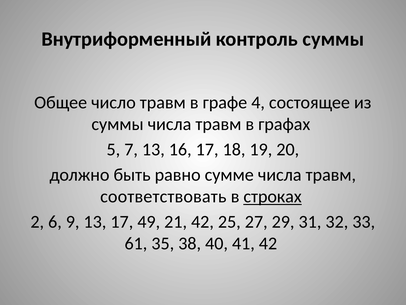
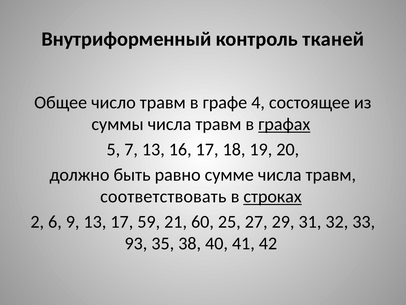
контроль суммы: суммы -> тканей (333, 39)
графах underline: none -> present (284, 124)
49: 49 -> 59 (149, 222)
21 42: 42 -> 60 (202, 222)
61: 61 -> 93 (136, 243)
